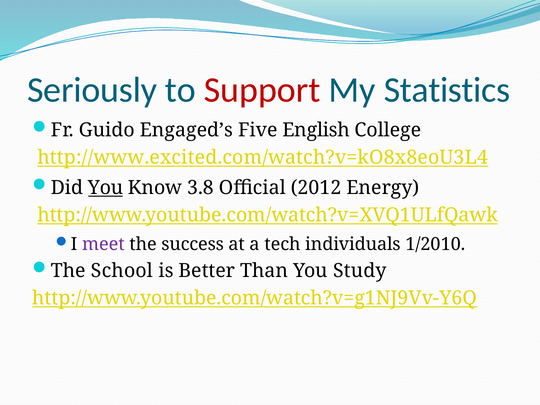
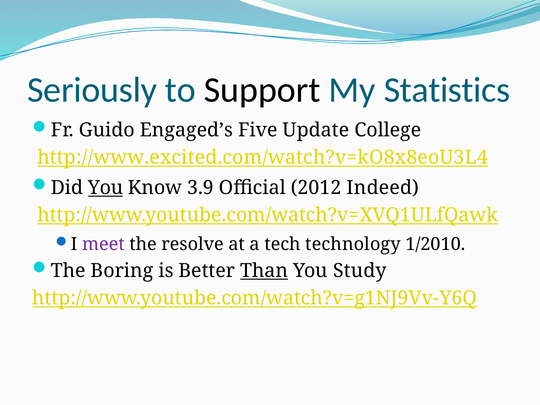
Support colour: red -> black (262, 90)
English: English -> Update (316, 130)
3.8: 3.8 -> 3.9 (201, 188)
Energy: Energy -> Indeed (383, 188)
success: success -> resolve (193, 244)
individuals: individuals -> technology (353, 244)
School: School -> Boring (122, 271)
Than underline: none -> present (264, 271)
